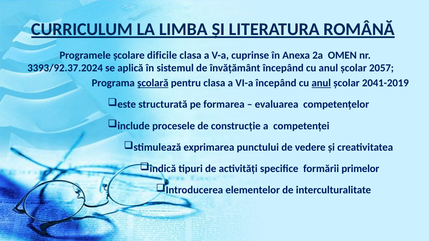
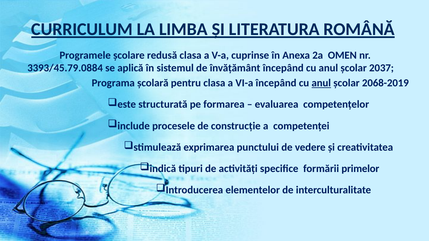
dificile: dificile -> redusă (162, 55)
3393/92.37.2024: 3393/92.37.2024 -> 3393/45.79.0884 (65, 68)
2057: 2057 -> 2037 (381, 68)
școlară underline: present -> none (153, 83)
2041-2019: 2041-2019 -> 2068-2019 (385, 83)
